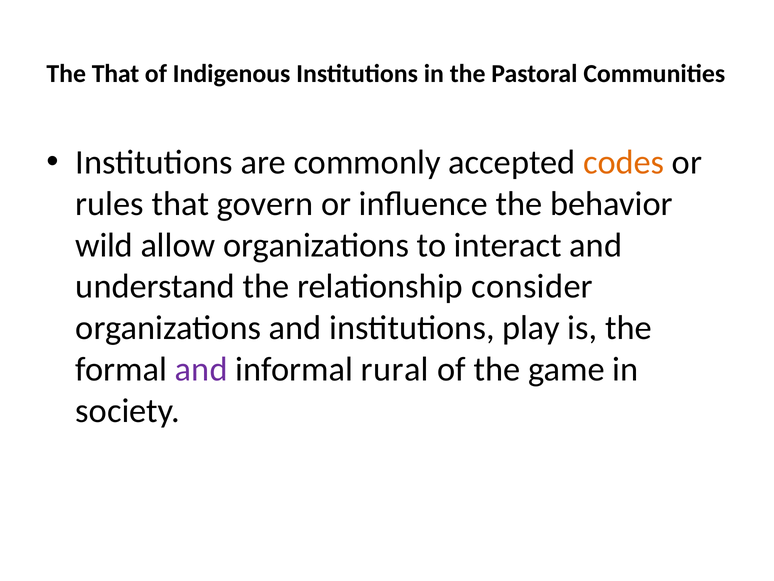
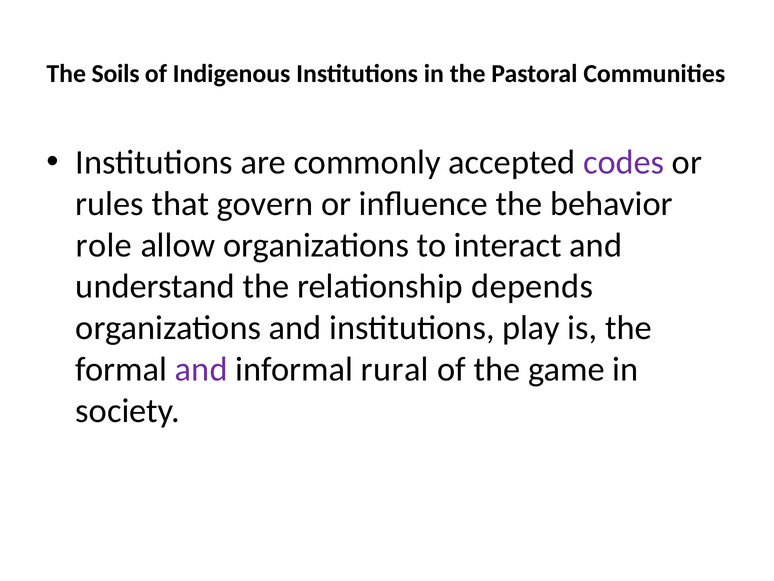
The That: That -> Soils (116, 73)
codes colour: orange -> purple (624, 162)
wild: wild -> role (104, 245)
consider: consider -> depends (532, 286)
